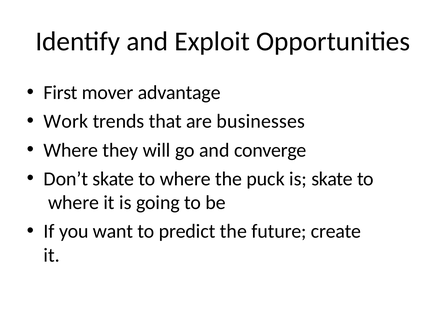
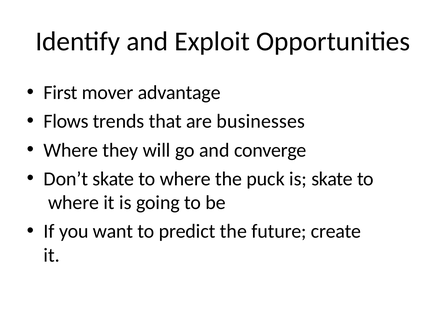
Work: Work -> Flows (66, 121)
